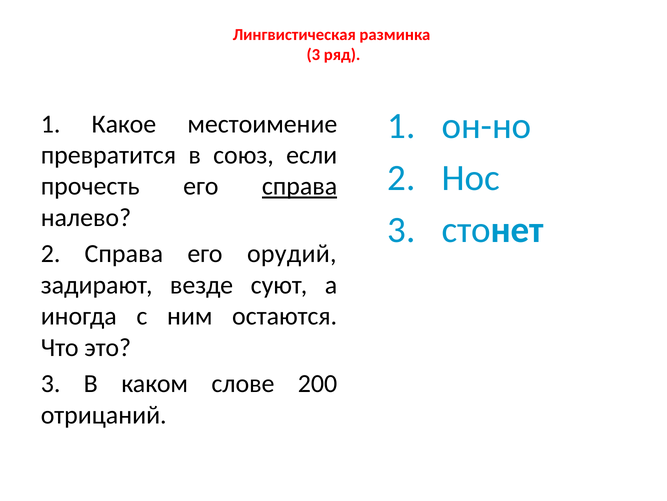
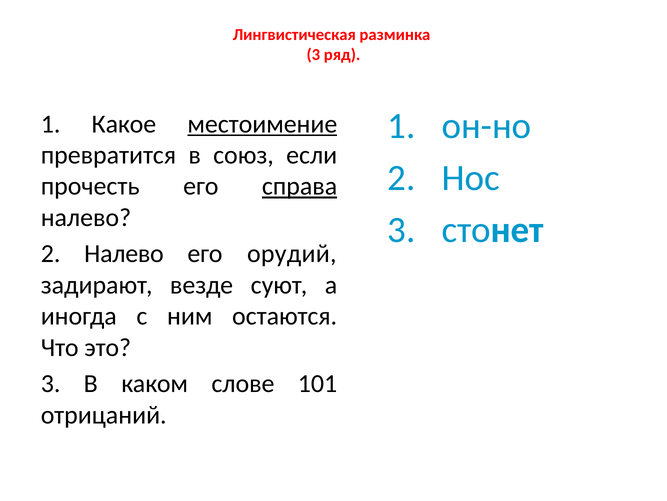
местоимение underline: none -> present (262, 124)
2 Справа: Справа -> Налево (124, 254)
200: 200 -> 101 (317, 383)
